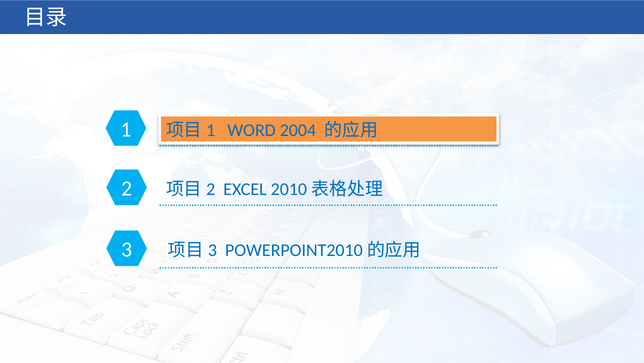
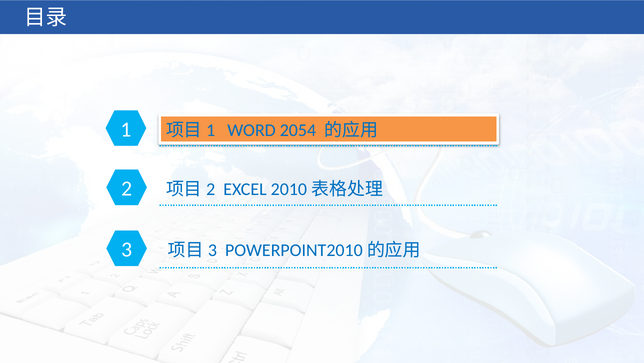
2004: 2004 -> 2054 (298, 130)
